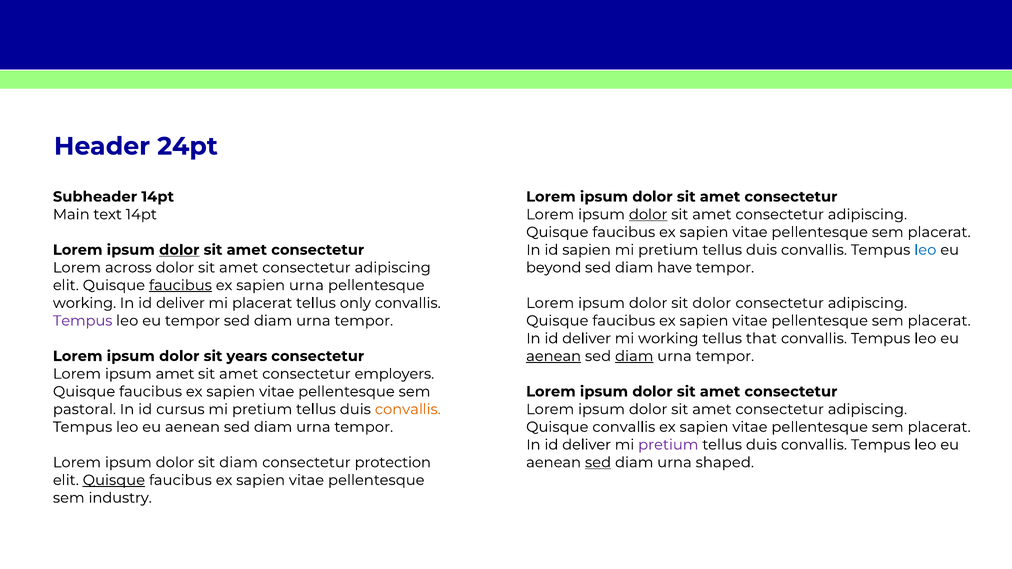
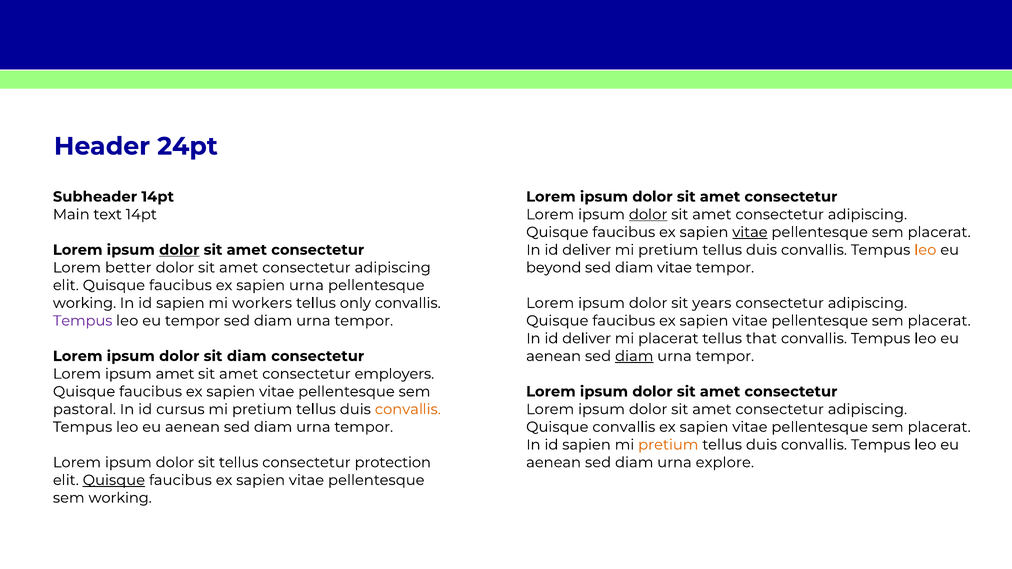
vitae underline: none -> present (750, 232)
sapien: sapien -> deliver (587, 250)
leo colour: blue -> orange (925, 250)
across: across -> better (128, 268)
diam have: have -> vitae (675, 268)
faucibus underline: present -> none (180, 285)
deliver: deliver -> sapien (180, 303)
mi placerat: placerat -> workers (262, 303)
sit dolor: dolor -> years (712, 303)
mi working: working -> placerat (668, 339)
sit years: years -> diam (247, 356)
aenean underline: present -> none (554, 356)
deliver: deliver -> sapien (587, 445)
pretium colour: purple -> orange (668, 445)
sit diam: diam -> tellus (239, 463)
sed underline: present -> none (598, 463)
shaped: shaped -> explore (725, 463)
sem industry: industry -> working (120, 498)
